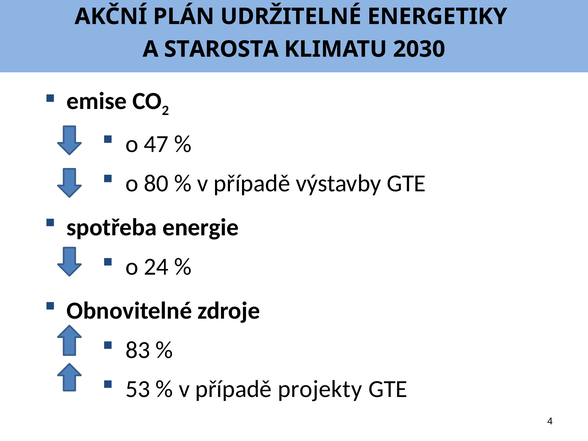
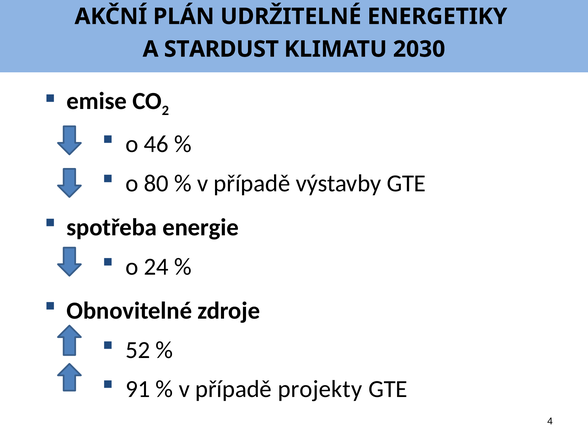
STAROSTA: STAROSTA -> STARDUST (221, 49)
47: 47 -> 46 (156, 144)
83: 83 -> 52 (138, 350)
53: 53 -> 91 (138, 389)
